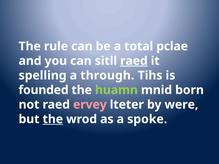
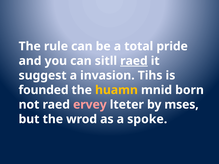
pclae: pclae -> pride (172, 46)
spelling: spelling -> suggest (43, 76)
through: through -> invasion (107, 76)
huamn colour: light green -> yellow (116, 90)
were: were -> mses (182, 105)
the underline: present -> none (53, 119)
